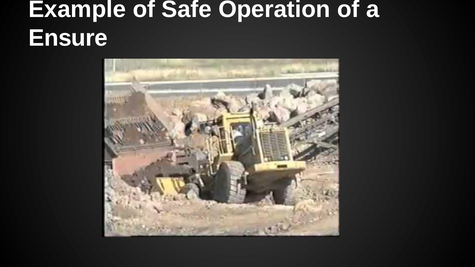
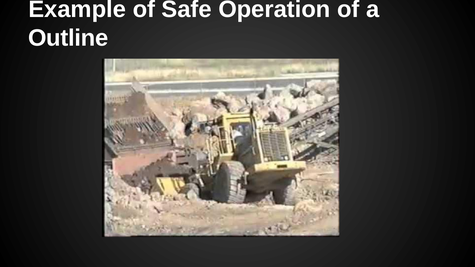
Ensure: Ensure -> Outline (68, 38)
